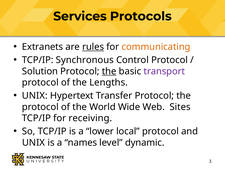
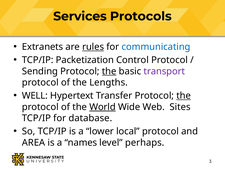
communicating colour: orange -> blue (156, 47)
Synchronous: Synchronous -> Packetization (85, 60)
Solution: Solution -> Sending (40, 71)
UNIX: UNIX -> WELL (35, 96)
the underline: none -> present (184, 96)
World underline: none -> present (102, 107)
receiving: receiving -> database (90, 118)
UNIX: UNIX -> AREA (34, 142)
dynamic: dynamic -> perhaps (145, 142)
